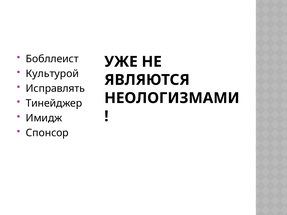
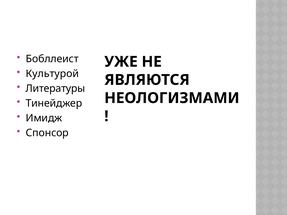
Исправлять: Исправлять -> Литературы (55, 89)
